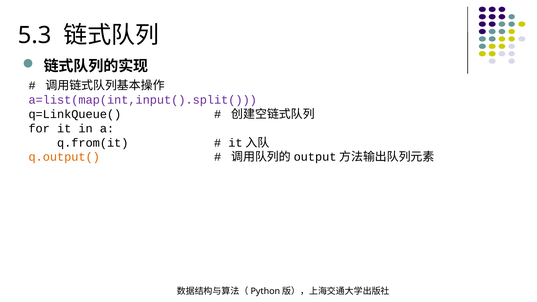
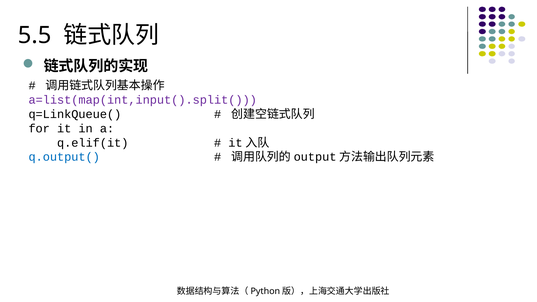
5.3: 5.3 -> 5.5 (35, 35)
q.from(it: q.from(it -> q.elif(it (93, 143)
q.output( colour: orange -> blue (64, 157)
